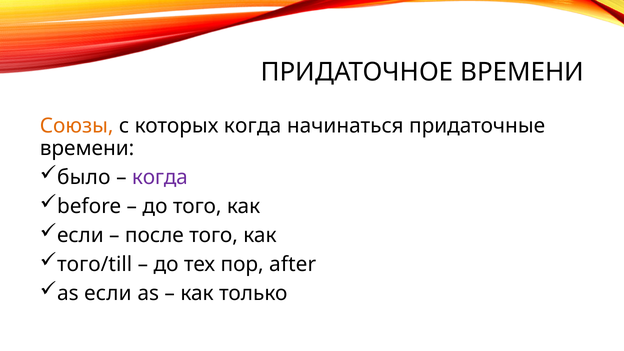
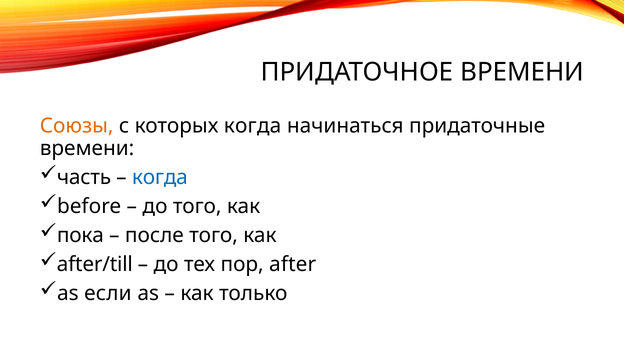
было: было -> часть (84, 177)
когда colour: purple -> blue (160, 177)
если: если -> пока (80, 235)
того/till: того/till -> after/till (95, 264)
